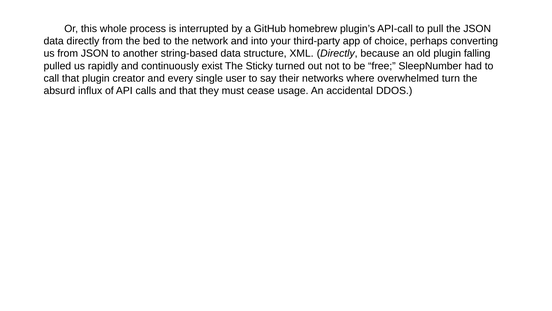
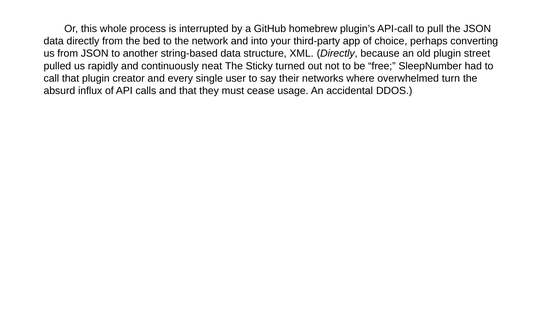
falling: falling -> street (477, 53)
exist: exist -> neat (212, 66)
